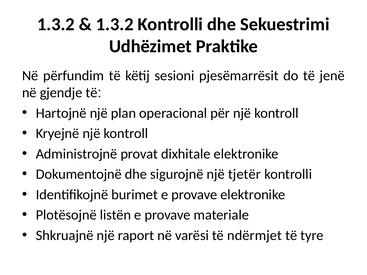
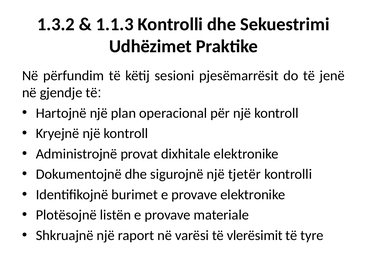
1.3.2: 1.3.2 -> 1.1.3 (115, 24)
ndërmjet: ndërmjet -> vlerësimit (255, 236)
